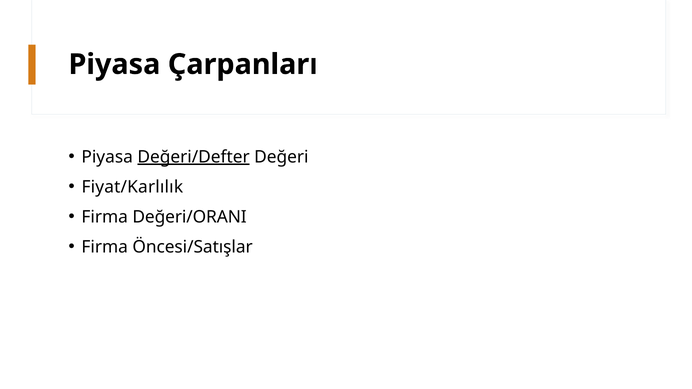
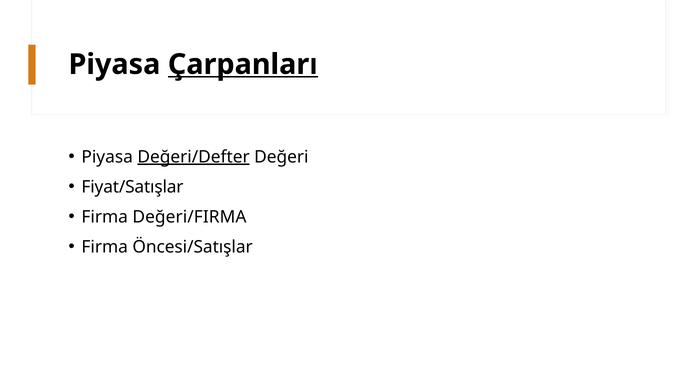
Çarpanları underline: none -> present (243, 64)
Fiyat/Karlılık: Fiyat/Karlılık -> Fiyat/Satışlar (132, 187)
Değeri/ORANI: Değeri/ORANI -> Değeri/FIRMA (189, 217)
